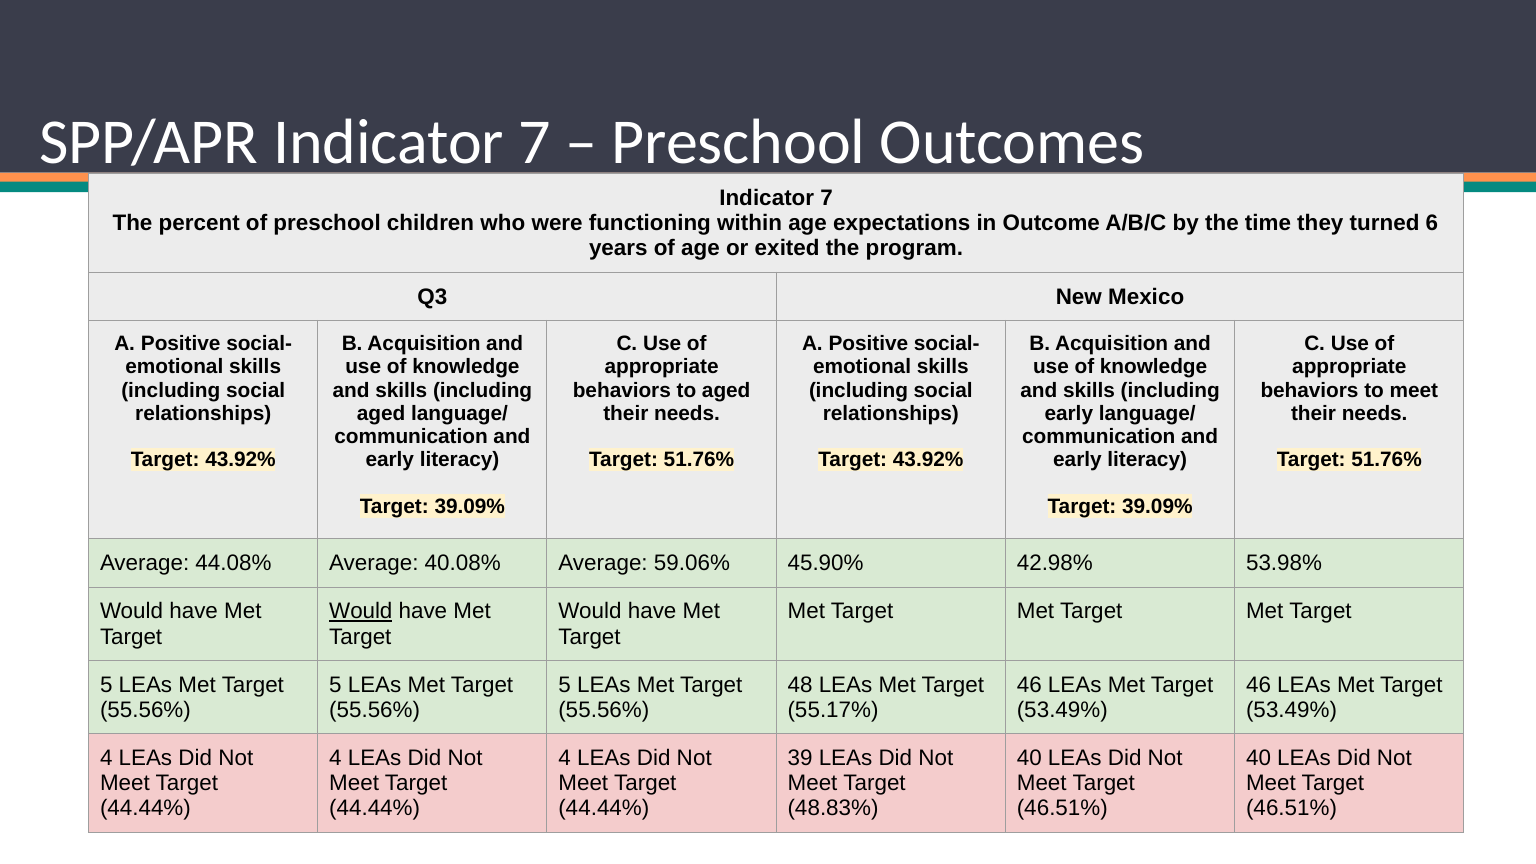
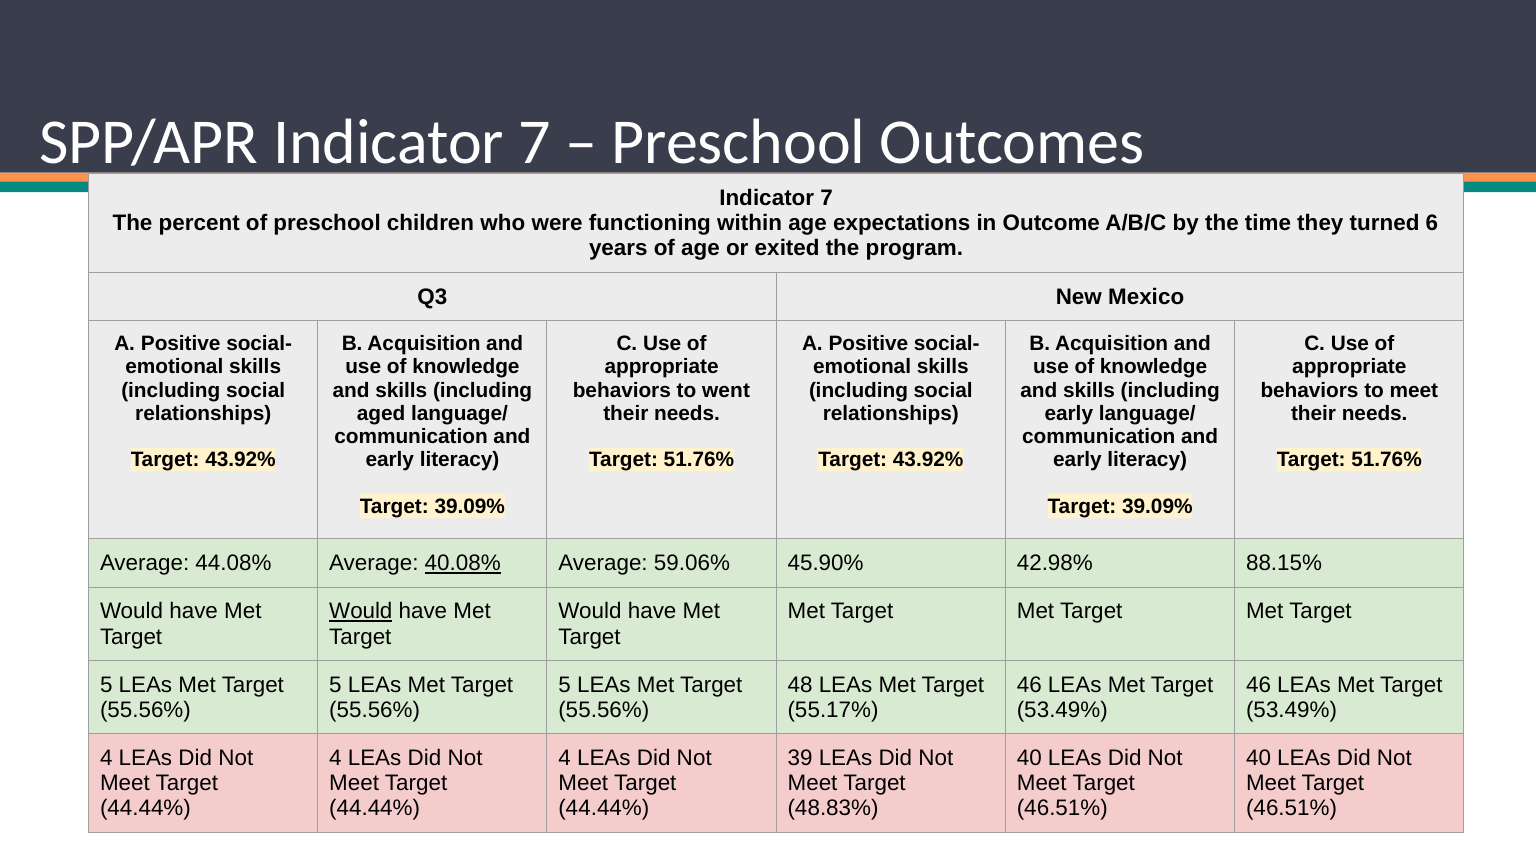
to aged: aged -> went (726, 390)
40.08% underline: none -> present (463, 563)
53.98%: 53.98% -> 88.15% (1284, 563)
